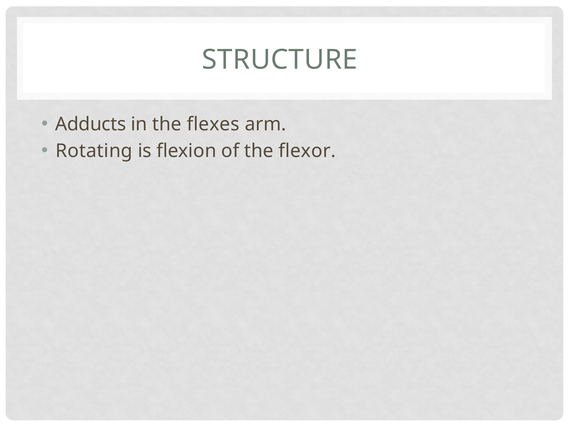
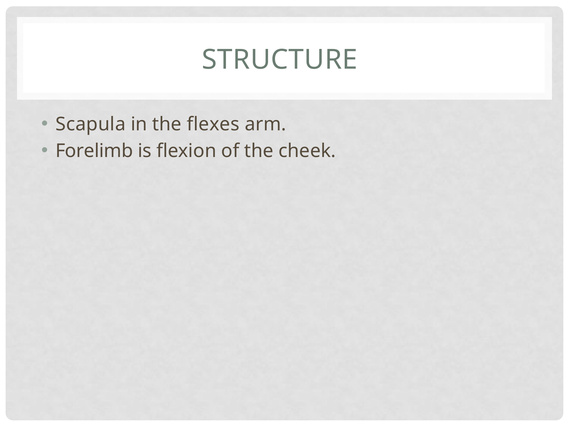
Adducts: Adducts -> Scapula (91, 125)
Rotating: Rotating -> Forelimb (94, 151)
flexor: flexor -> cheek (307, 151)
